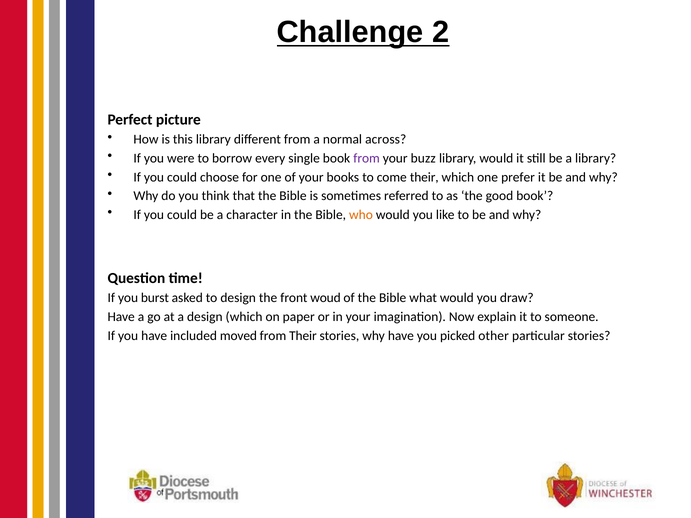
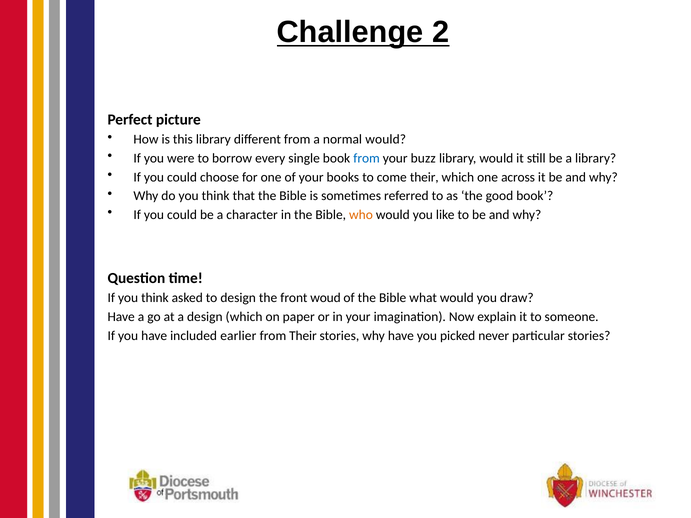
normal across: across -> would (386, 140)
from colour: purple -> blue (367, 158)
prefer: prefer -> across (518, 177)
If you burst: burst -> think (155, 298)
moved: moved -> earlier (238, 336)
other: other -> never (494, 336)
